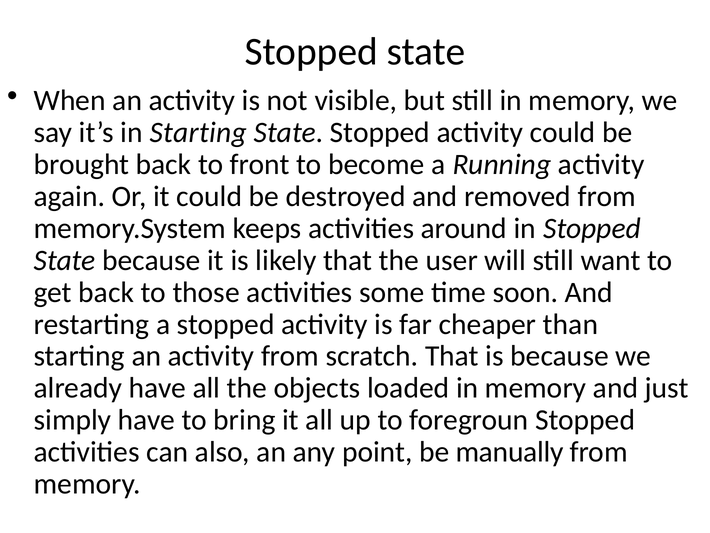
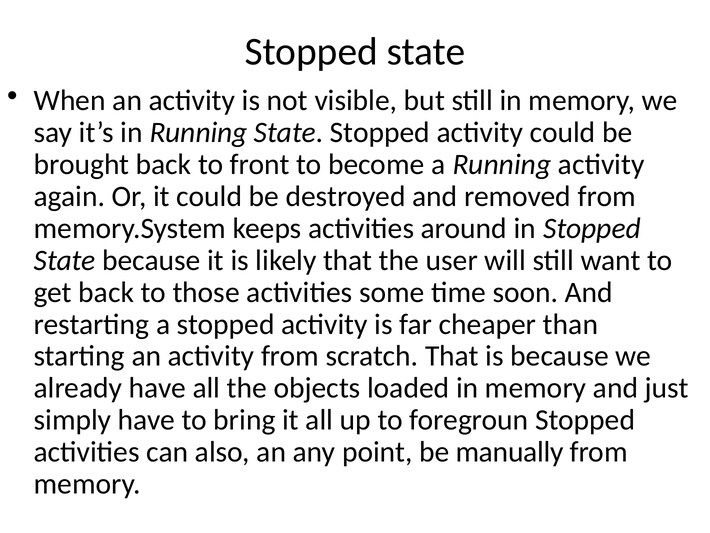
in Starting: Starting -> Running (199, 132)
